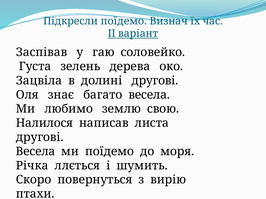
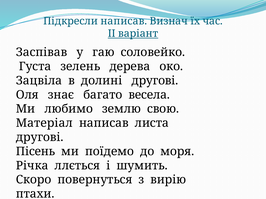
Підкресли поїдемо: поїдемо -> написав (124, 21)
Налилося: Налилося -> Матеріал (44, 123)
Весела: Весела -> Пісень (35, 152)
